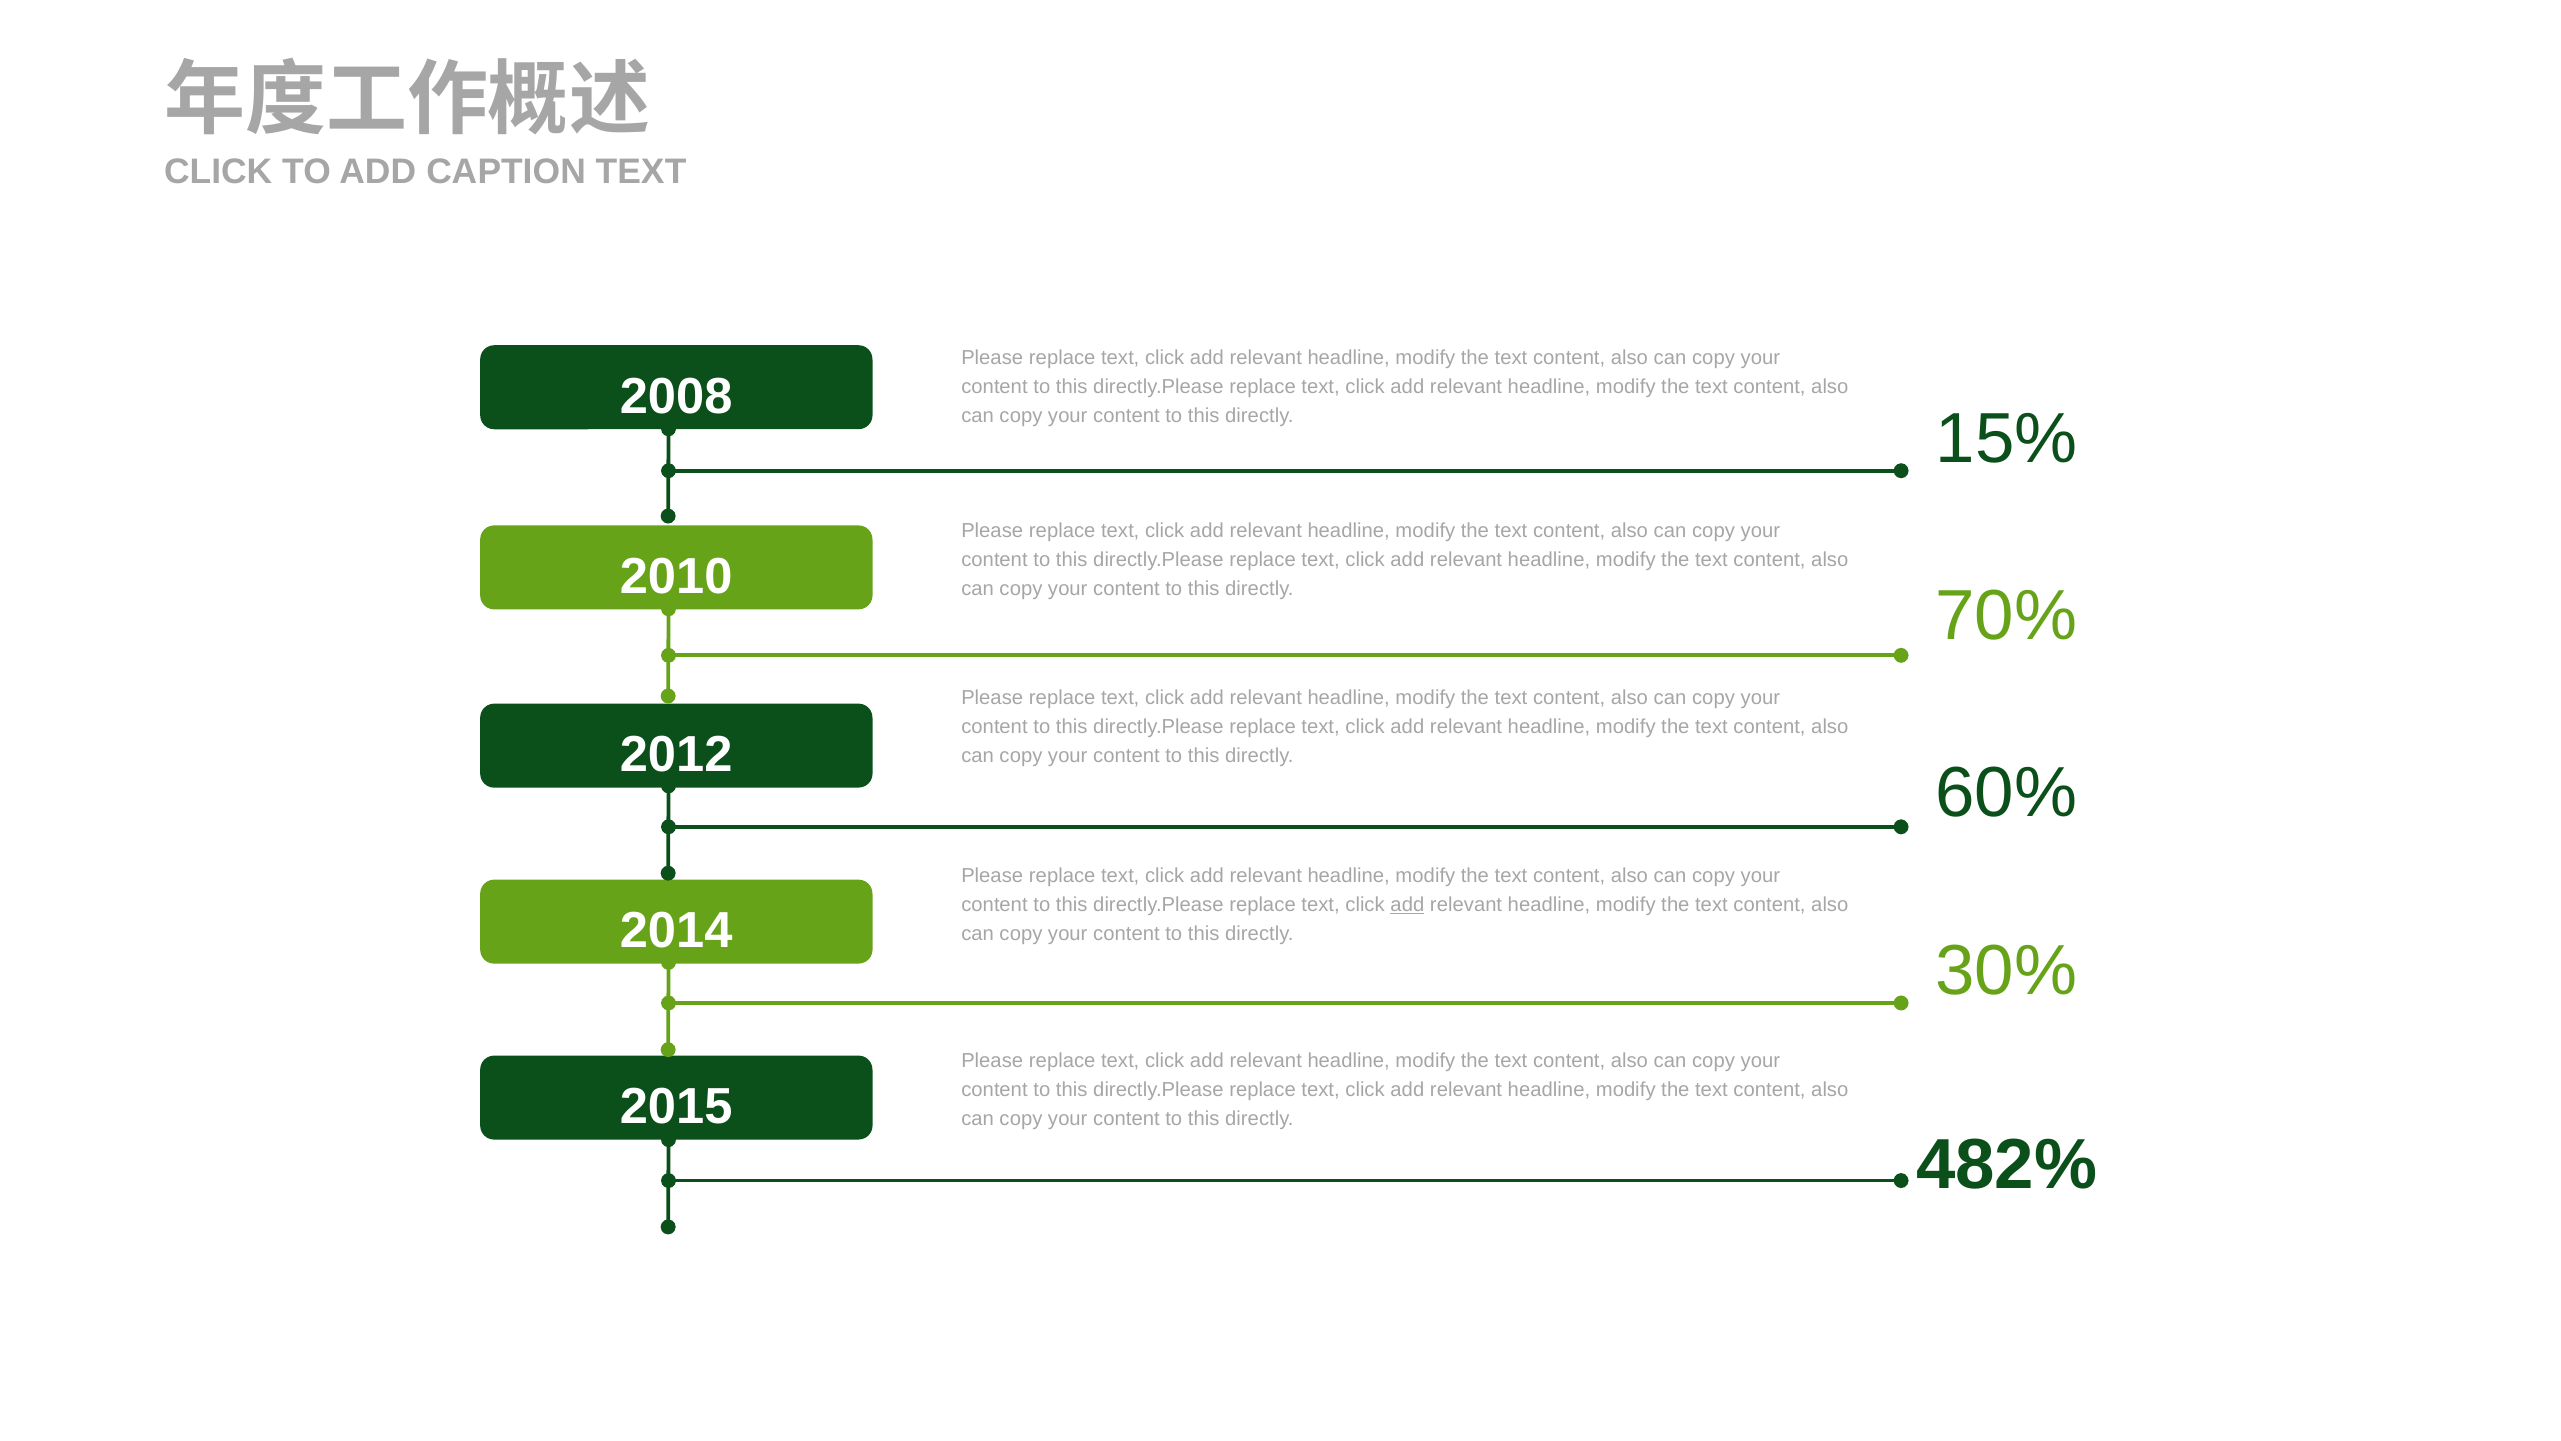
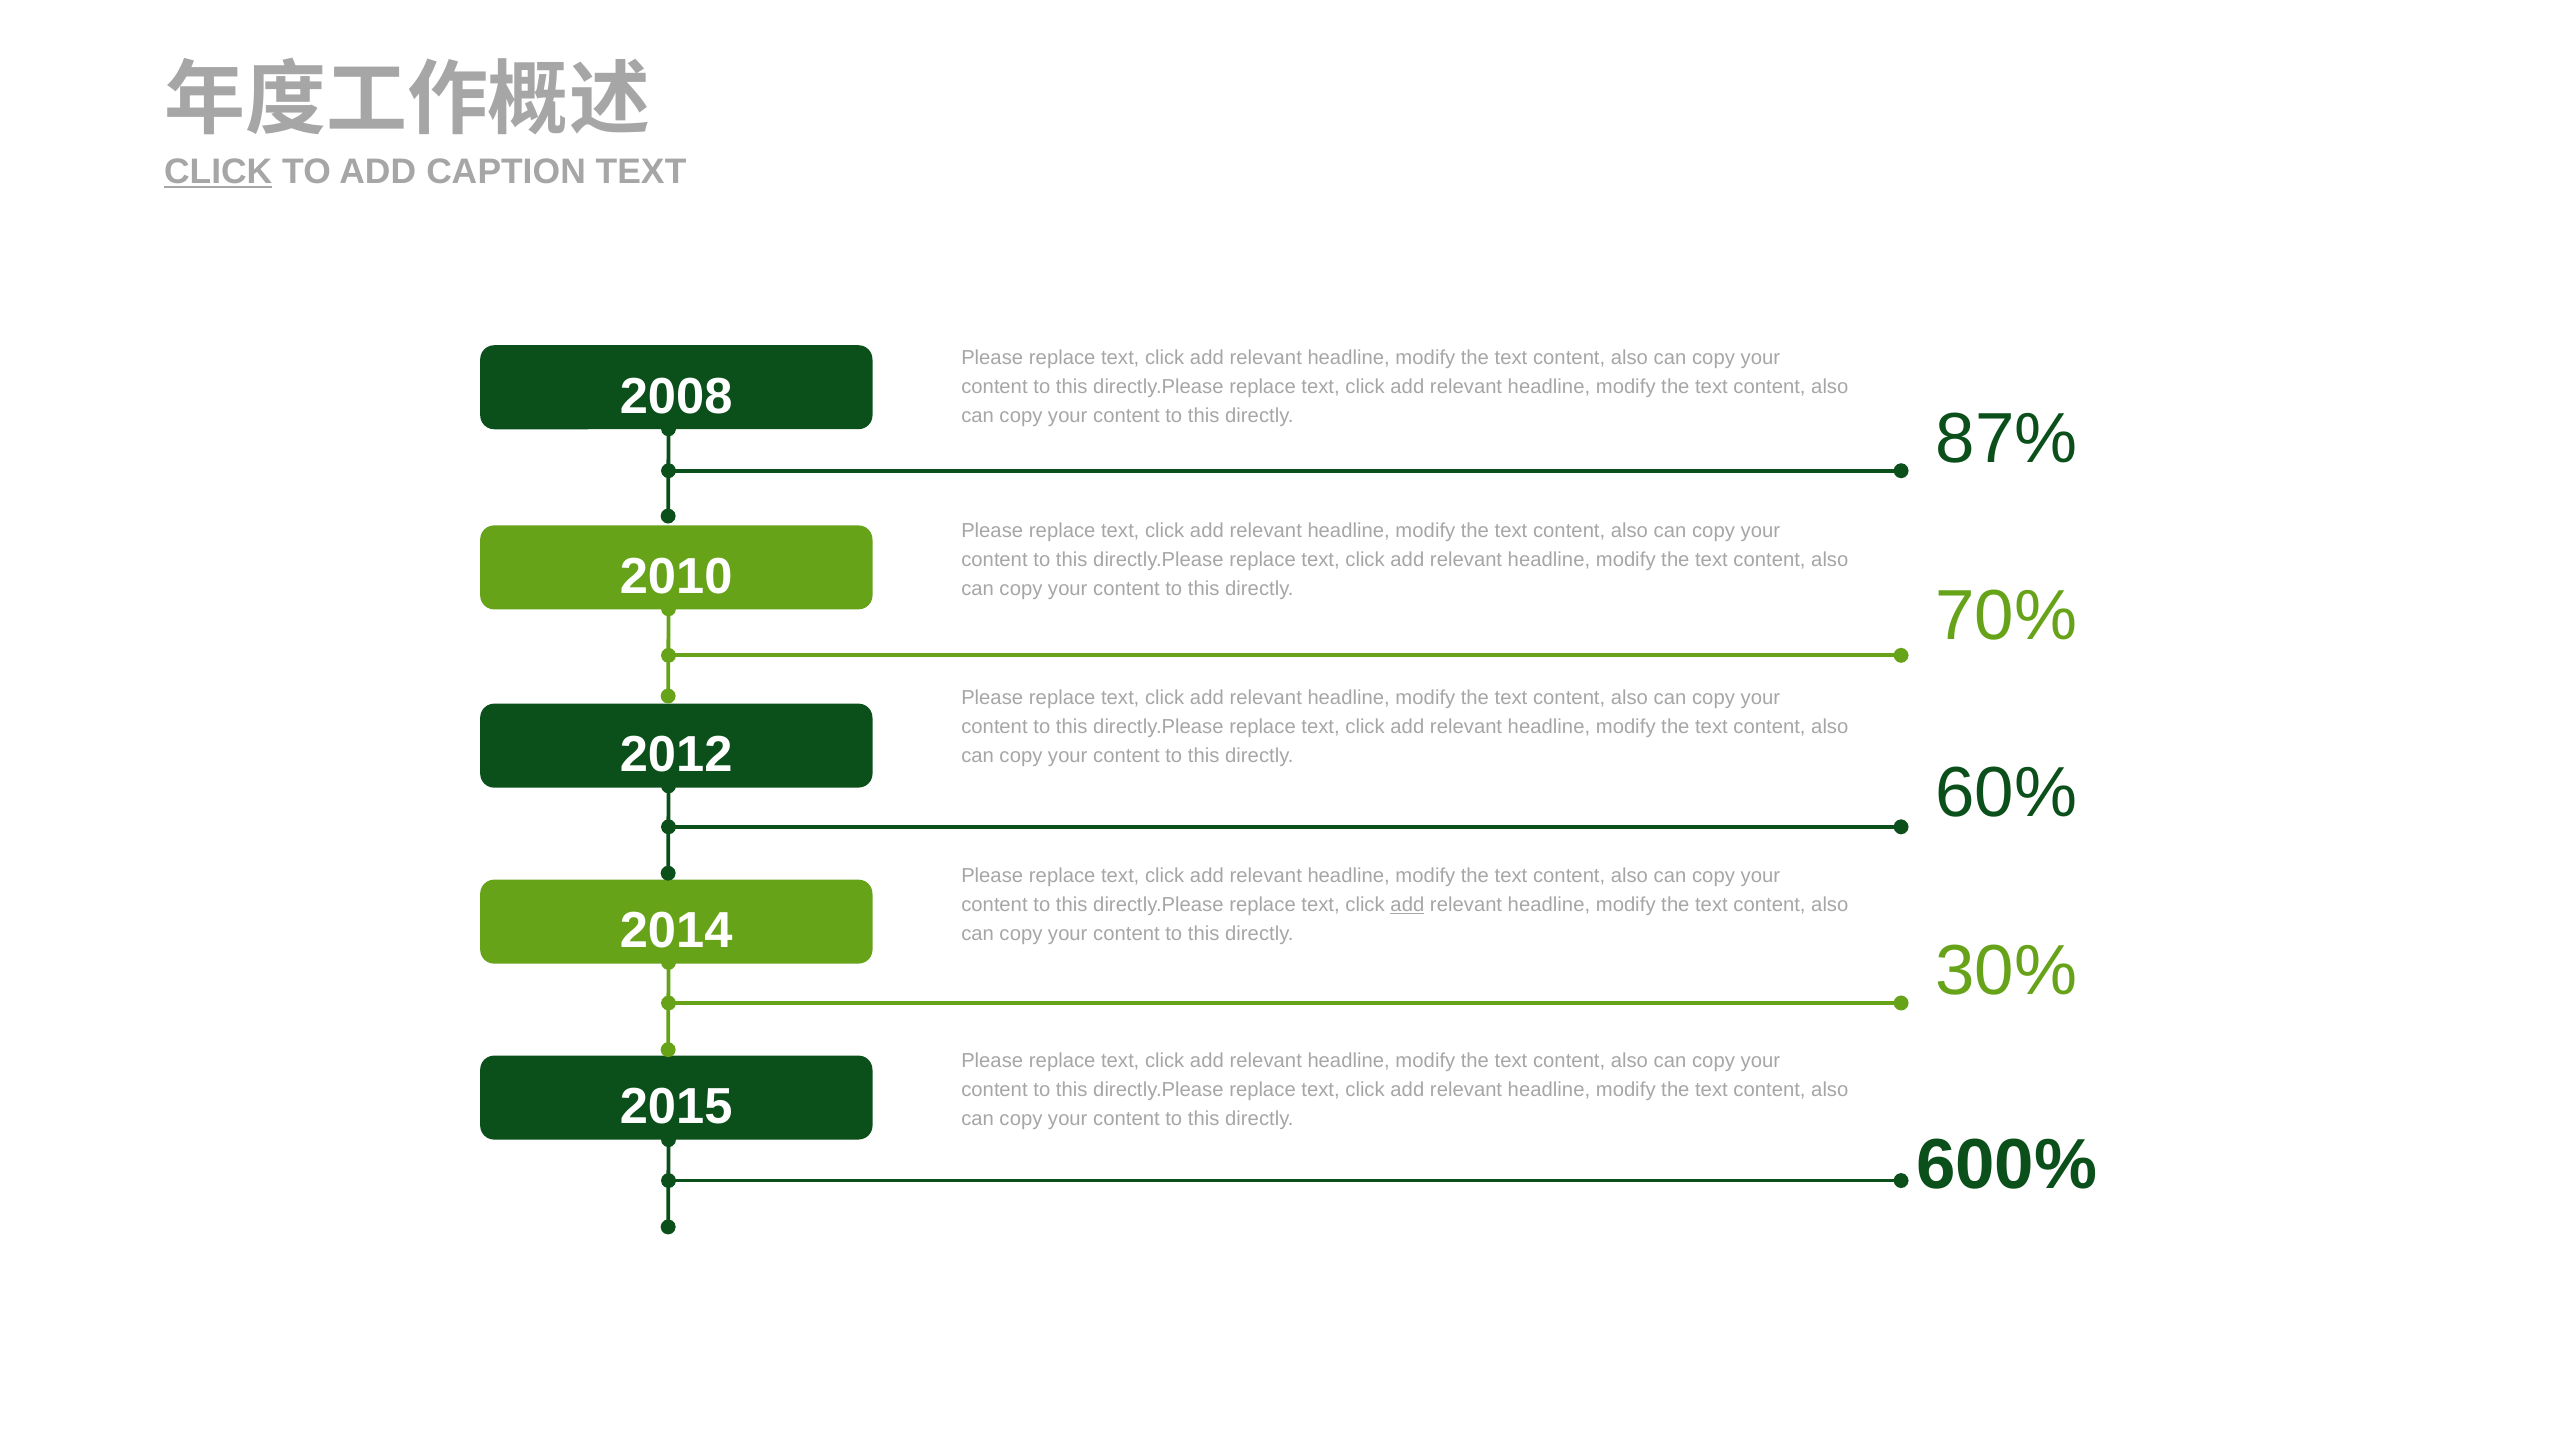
CLICK underline: none -> present (218, 172)
15%: 15% -> 87% (2007, 439)
482%: 482% -> 600% (2007, 1165)
